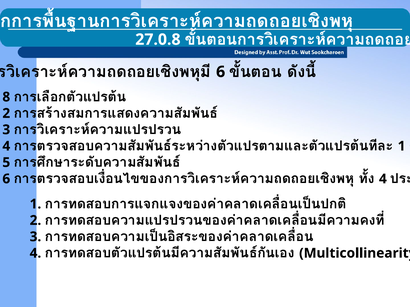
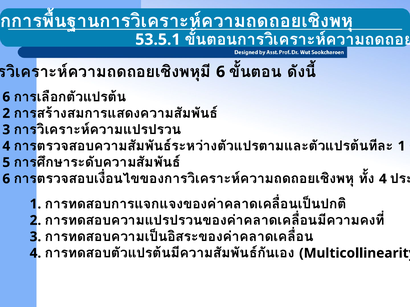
27.0.8: 27.0.8 -> 53.5.1 (158, 40)
8: 8 -> 6 (6, 97)
